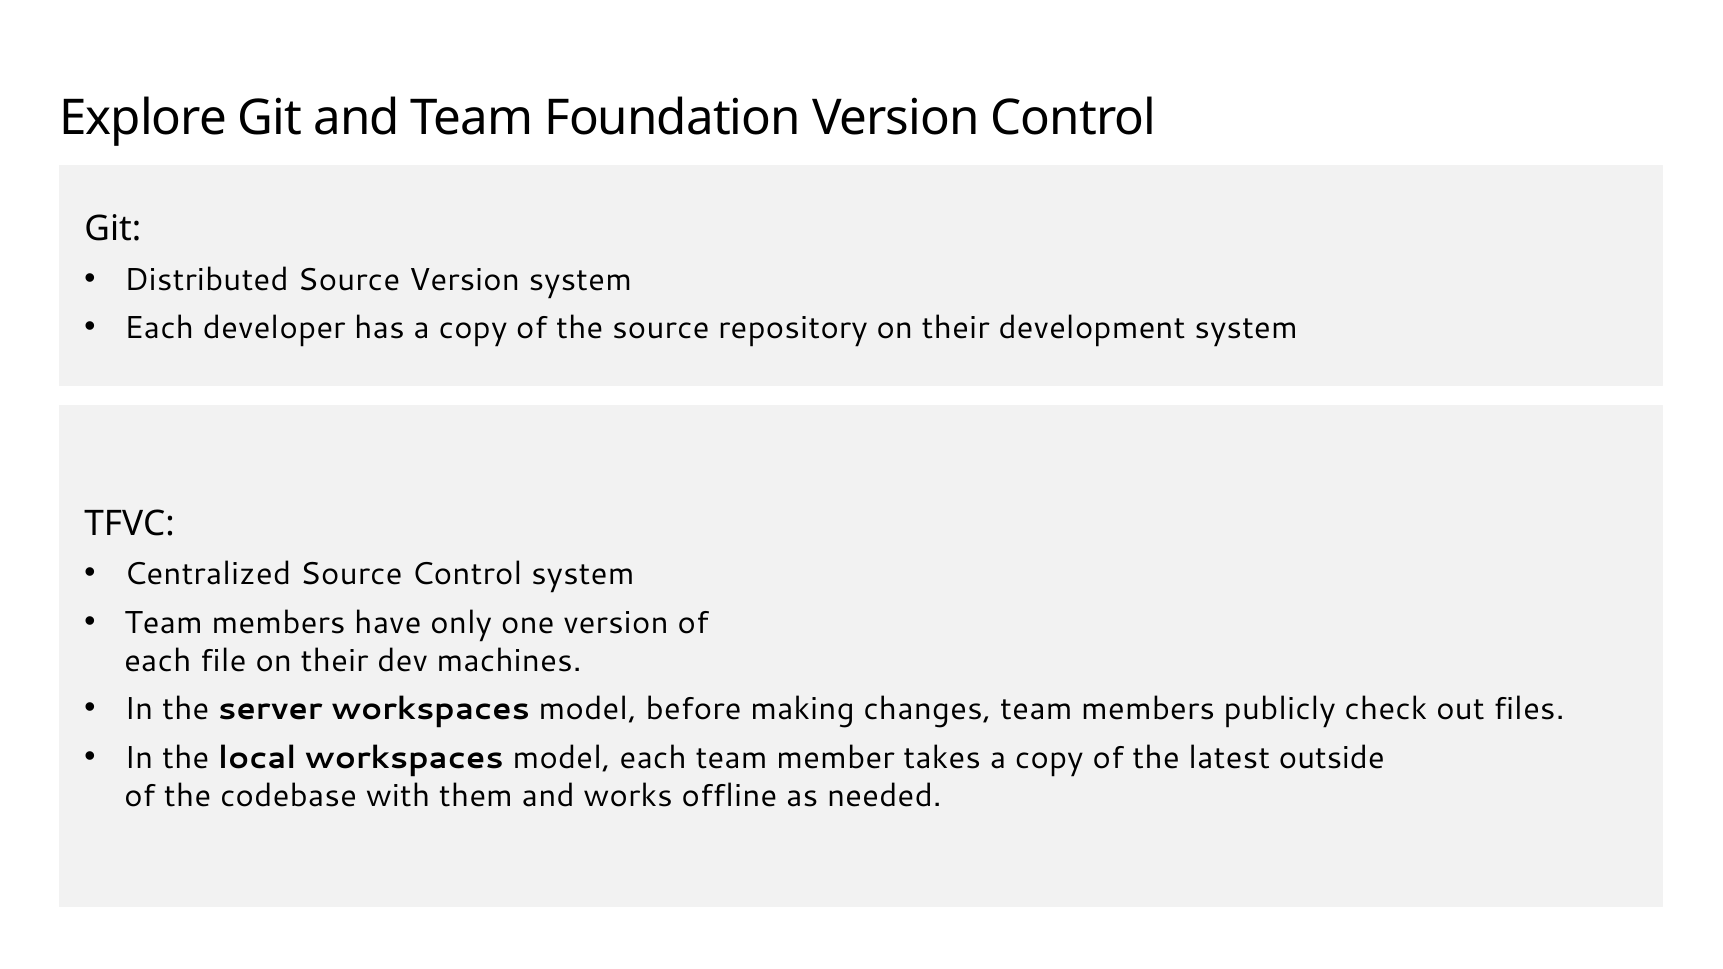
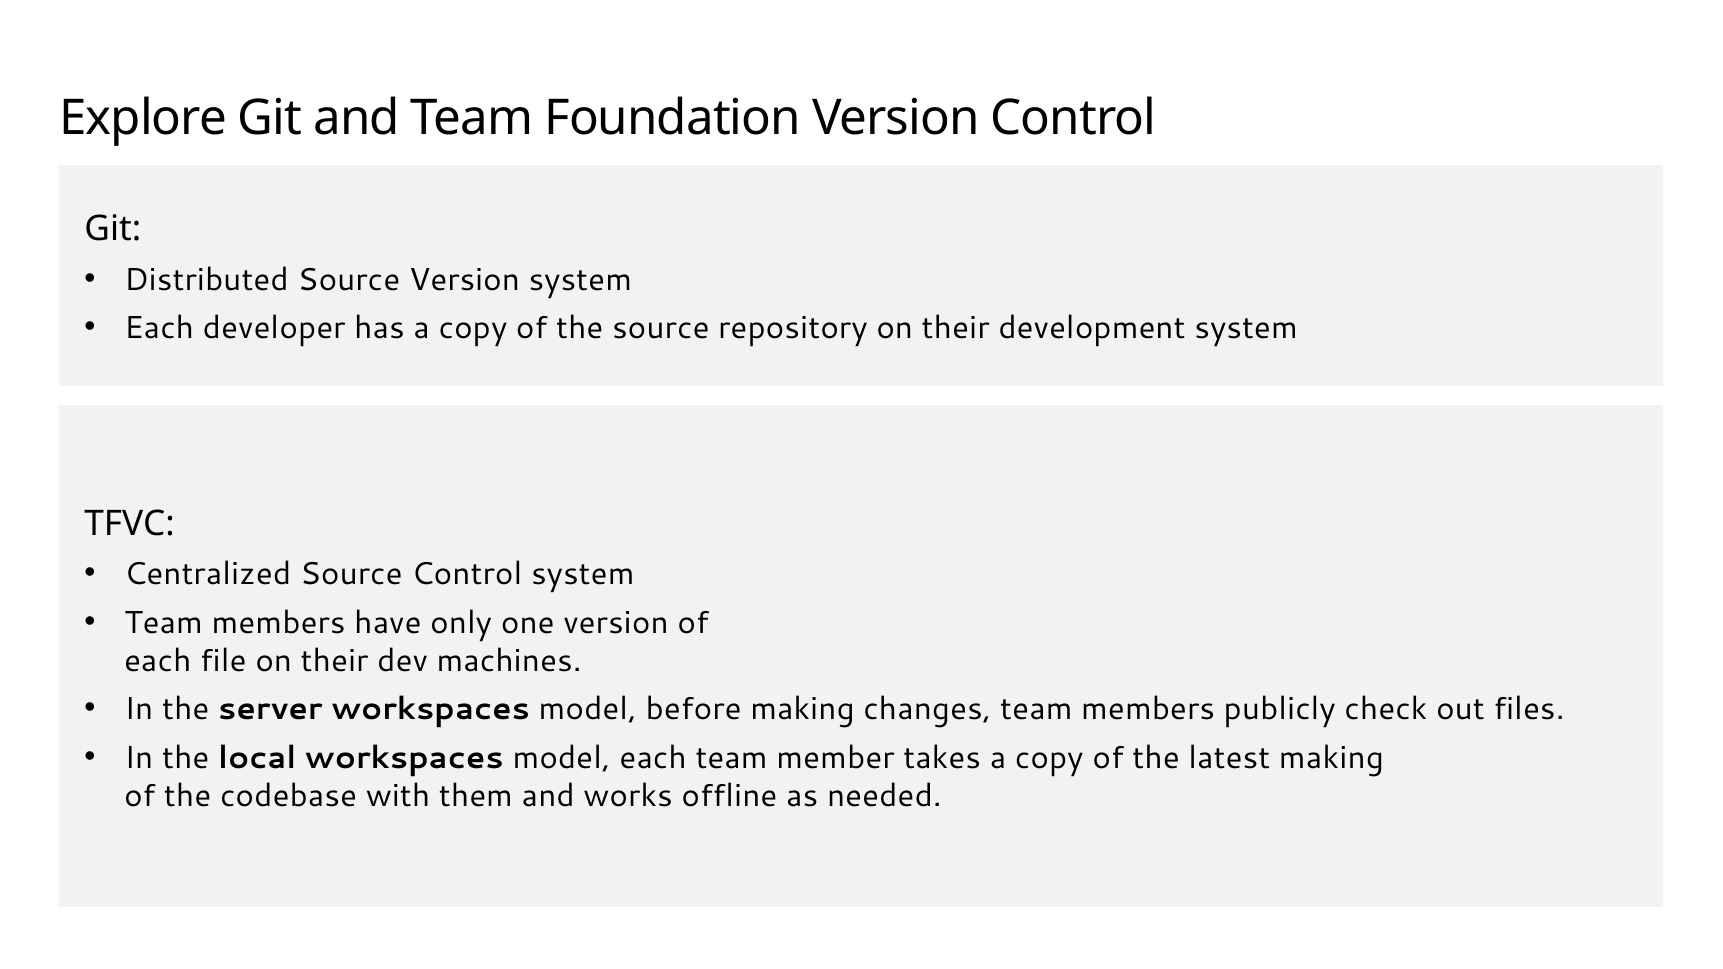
latest outside: outside -> making (1331, 758)
